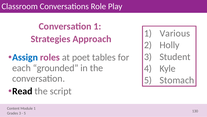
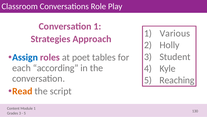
grounded: grounded -> according (56, 68)
Stomach: Stomach -> Reaching (177, 80)
Read colour: black -> orange (22, 91)
